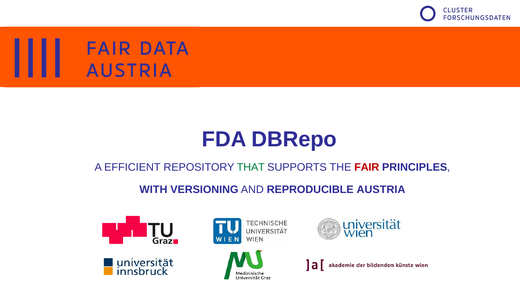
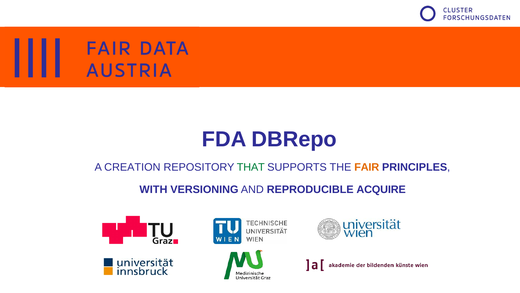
EFFICIENT: EFFICIENT -> CREATION (132, 167)
FAIR colour: red -> orange (367, 167)
AUSTRIA: AUSTRIA -> ACQUIRE (381, 189)
